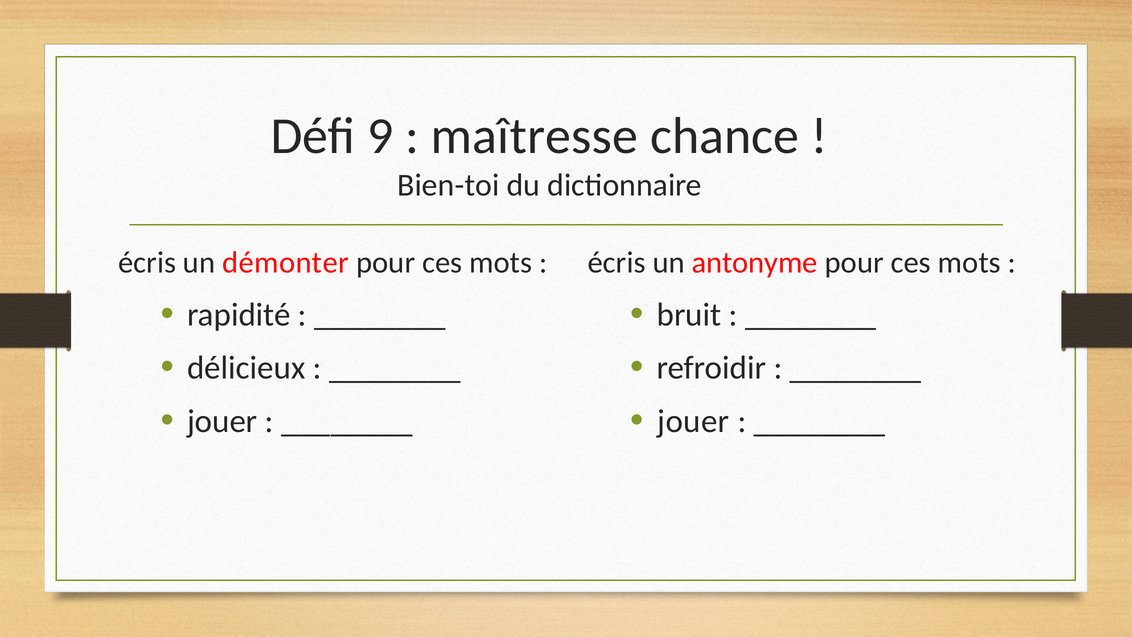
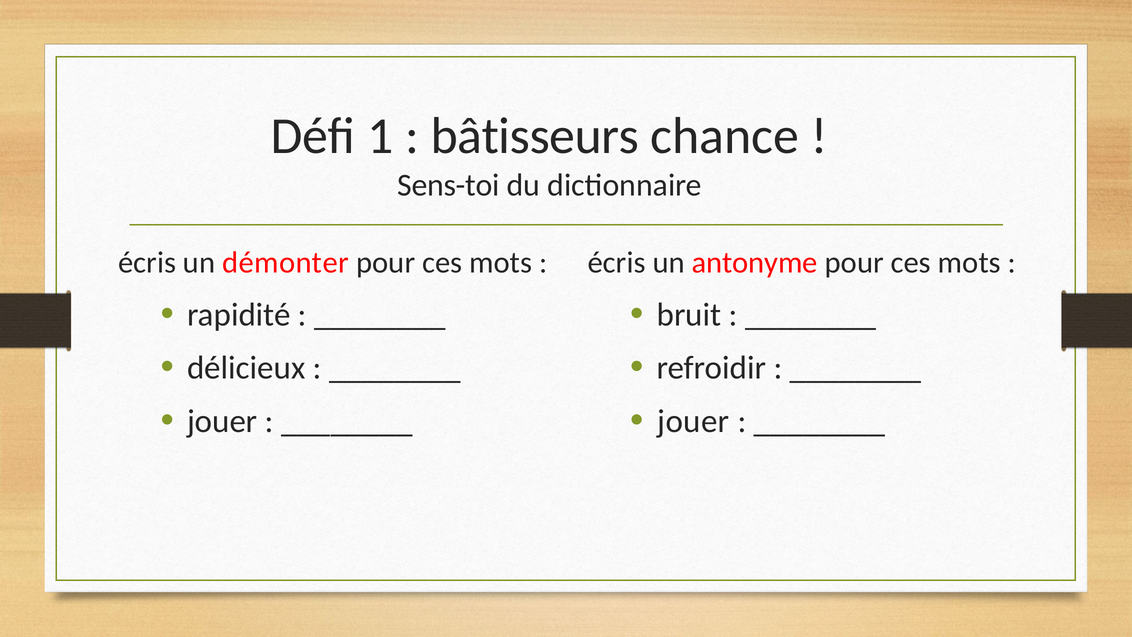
9: 9 -> 1 (380, 136)
maîtresse: maîtresse -> bâtisseurs (535, 136)
Bien-toi: Bien-toi -> Sens-toi (448, 185)
